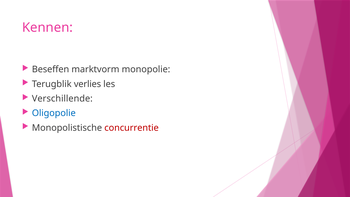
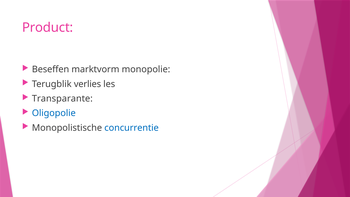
Kennen: Kennen -> Product (48, 28)
Verschillende: Verschillende -> Transparante (62, 99)
concurrentie colour: red -> blue (132, 128)
